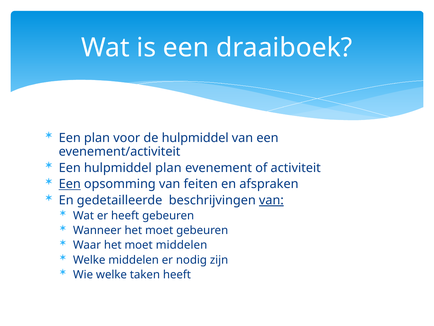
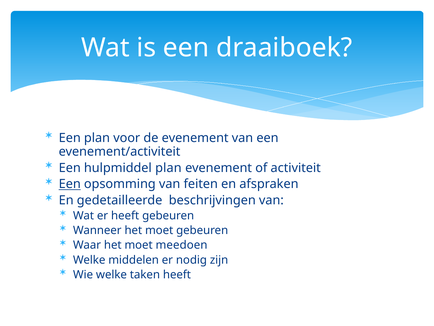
de hulpmiddel: hulpmiddel -> evenement (195, 138)
van underline: present -> none (271, 200)
moet middelen: middelen -> meedoen (182, 245)
